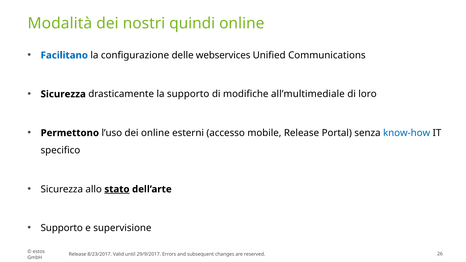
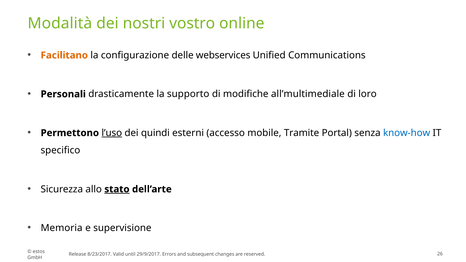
quindi: quindi -> vostro (192, 23)
Facilitano colour: blue -> orange (64, 55)
Sicurezza: Sicurezza -> Personali (63, 94)
l’uso underline: none -> present (112, 133)
dei online: online -> quindi (155, 133)
mobile Release: Release -> Tramite (302, 133)
Supporto: Supporto -> Memoria (62, 228)
